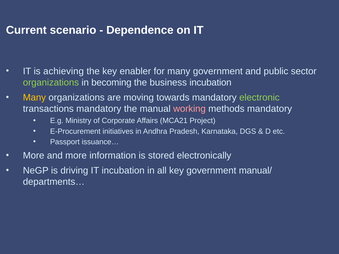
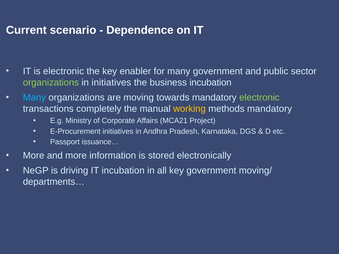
is achieving: achieving -> electronic (64, 71)
in becoming: becoming -> initiatives (111, 83)
Many colour: yellow -> light blue (34, 98)
transactions mandatory: mandatory -> completely (99, 109)
working colour: pink -> yellow (189, 109)
manual/: manual/ -> moving/ (255, 171)
